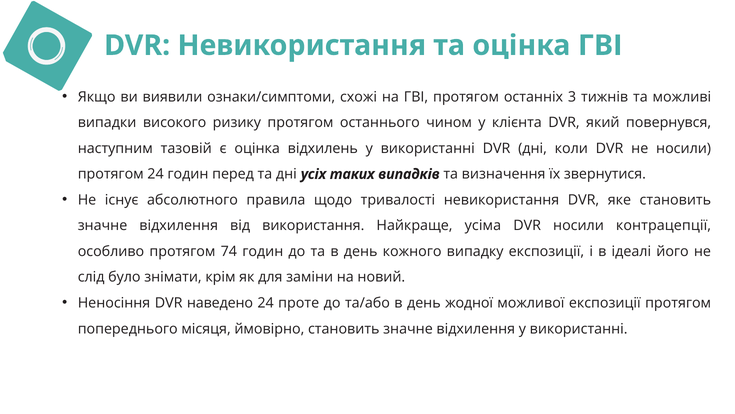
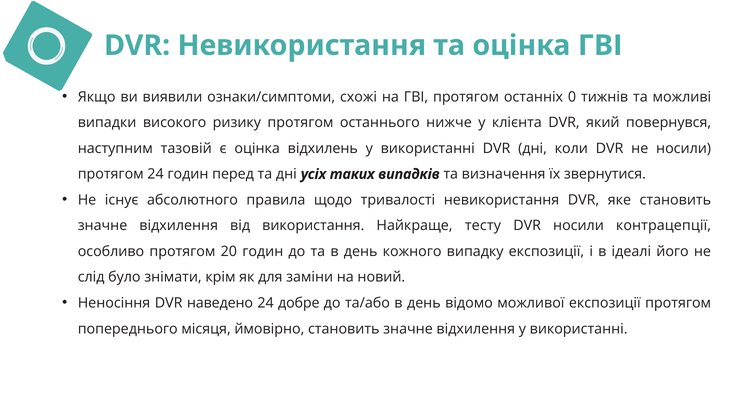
3: 3 -> 0 (572, 97)
чином: чином -> нижче (449, 122)
усіма: усіма -> тесту (483, 225)
74: 74 -> 20 (229, 251)
проте: проте -> добре (299, 303)
жодної: жодної -> відомо (469, 303)
